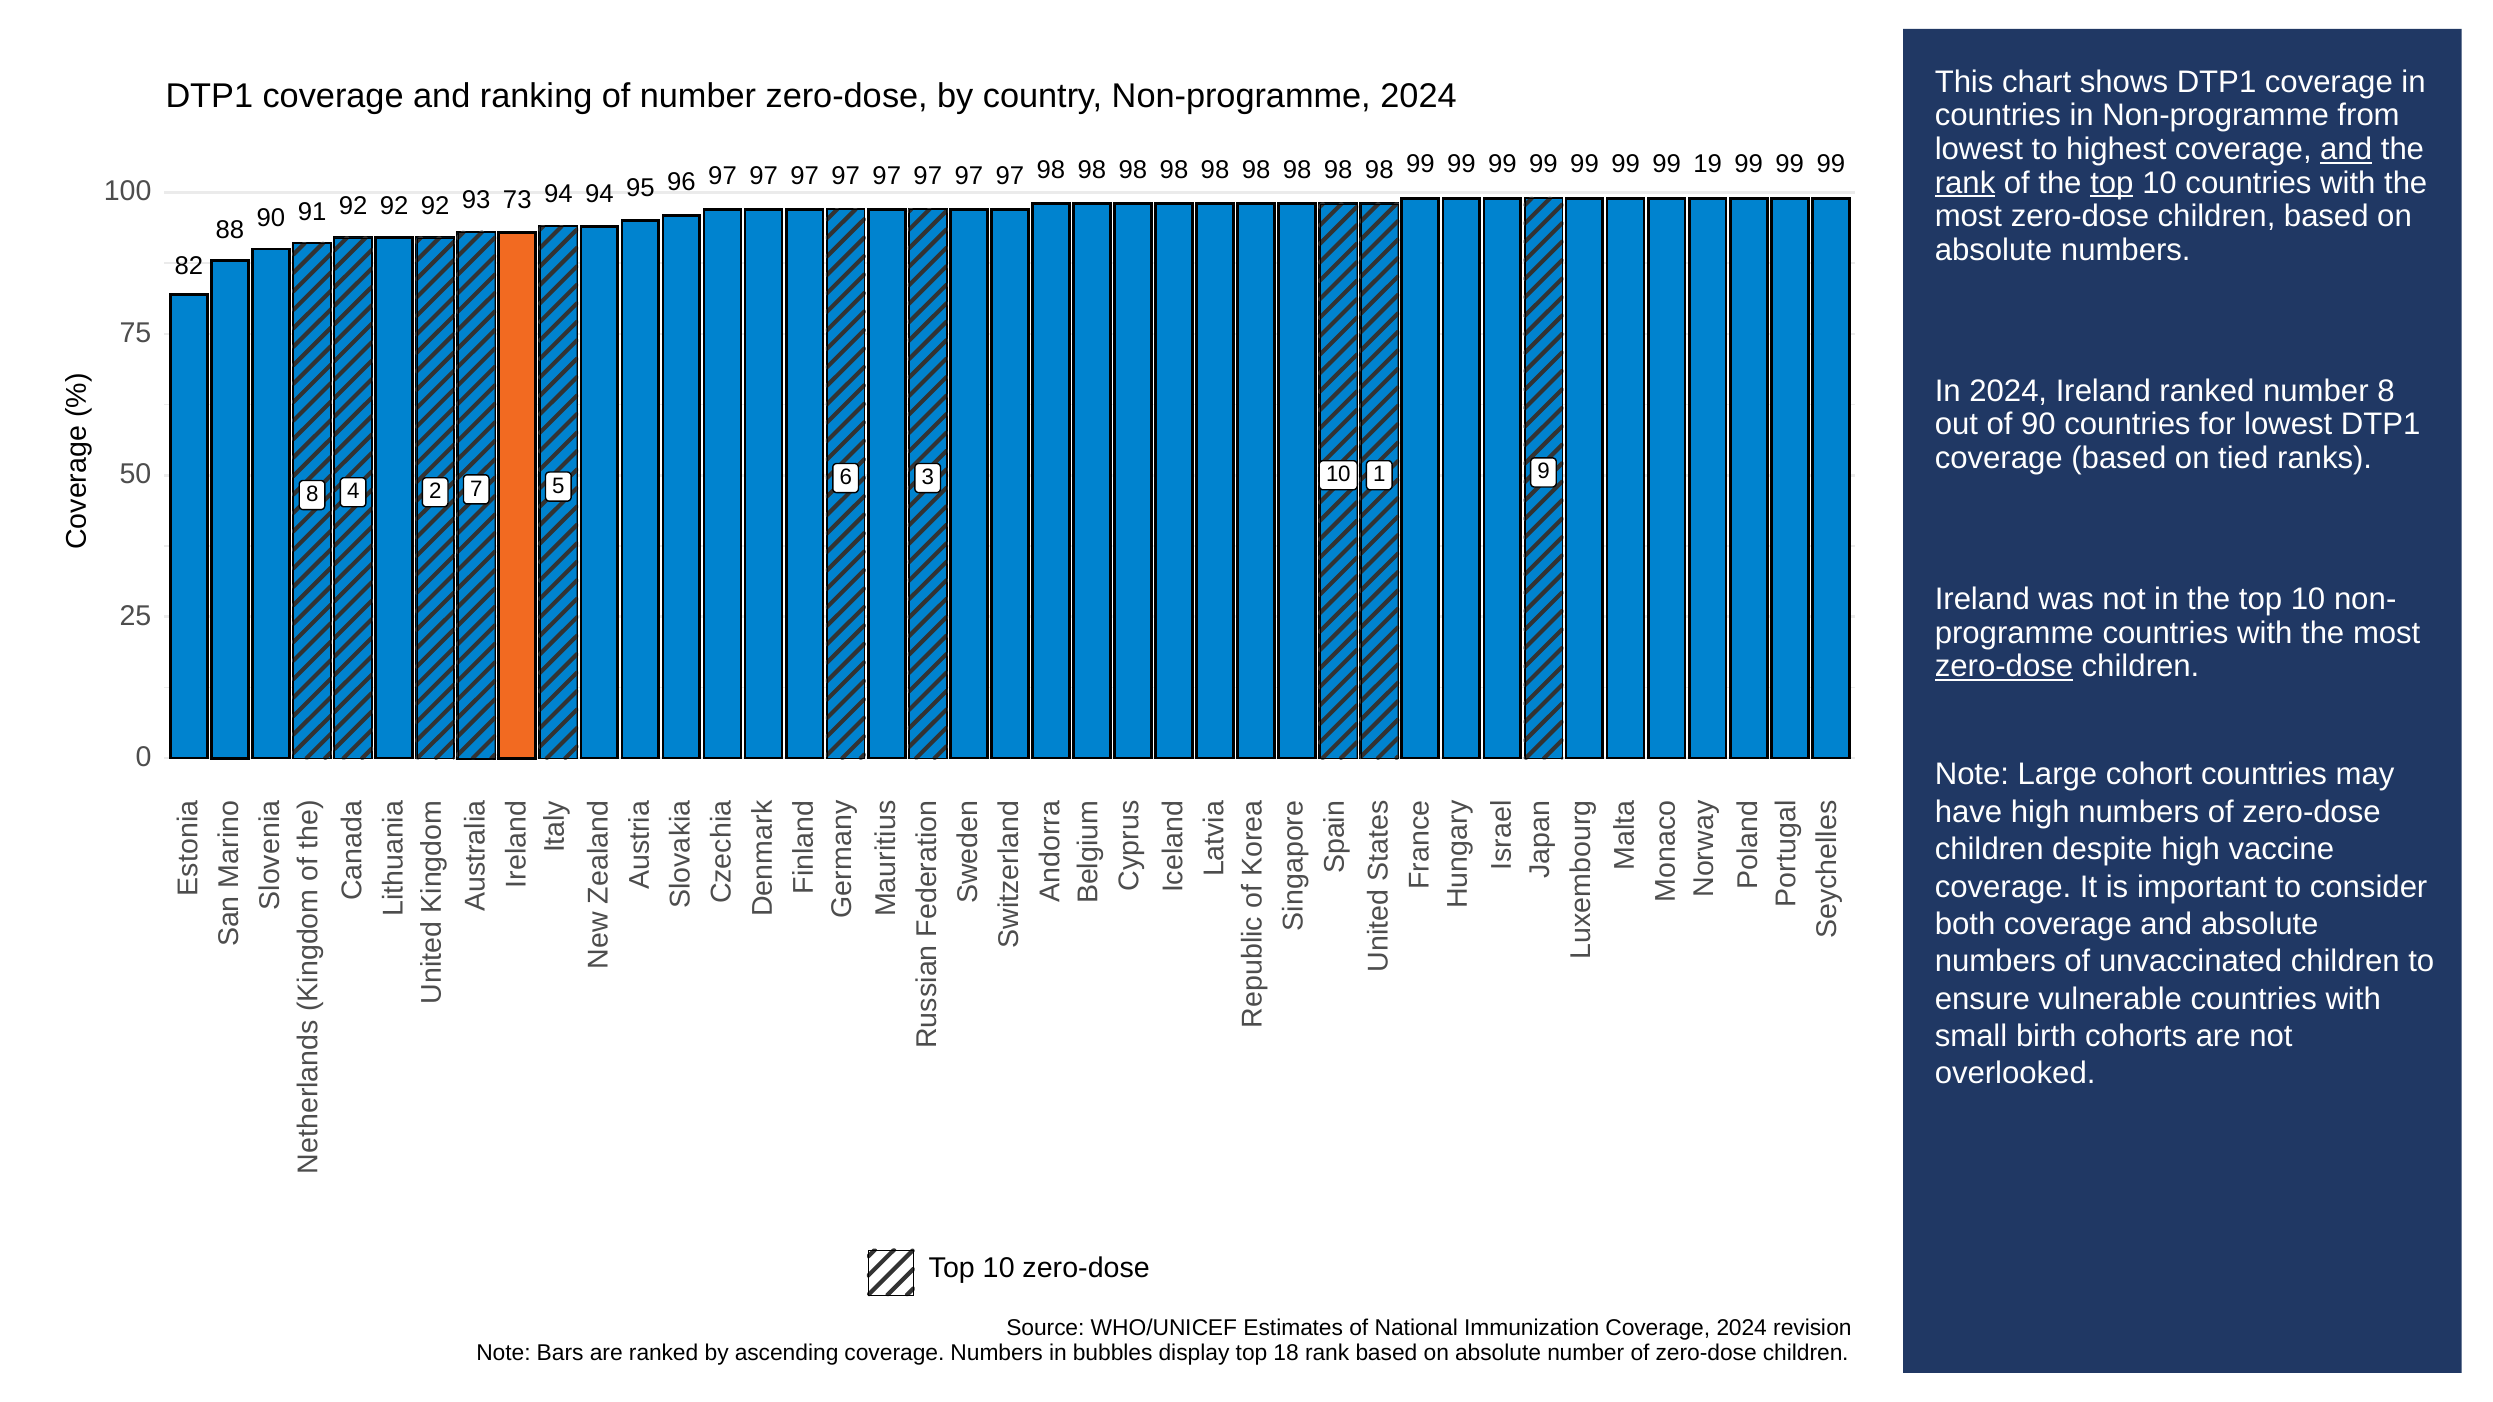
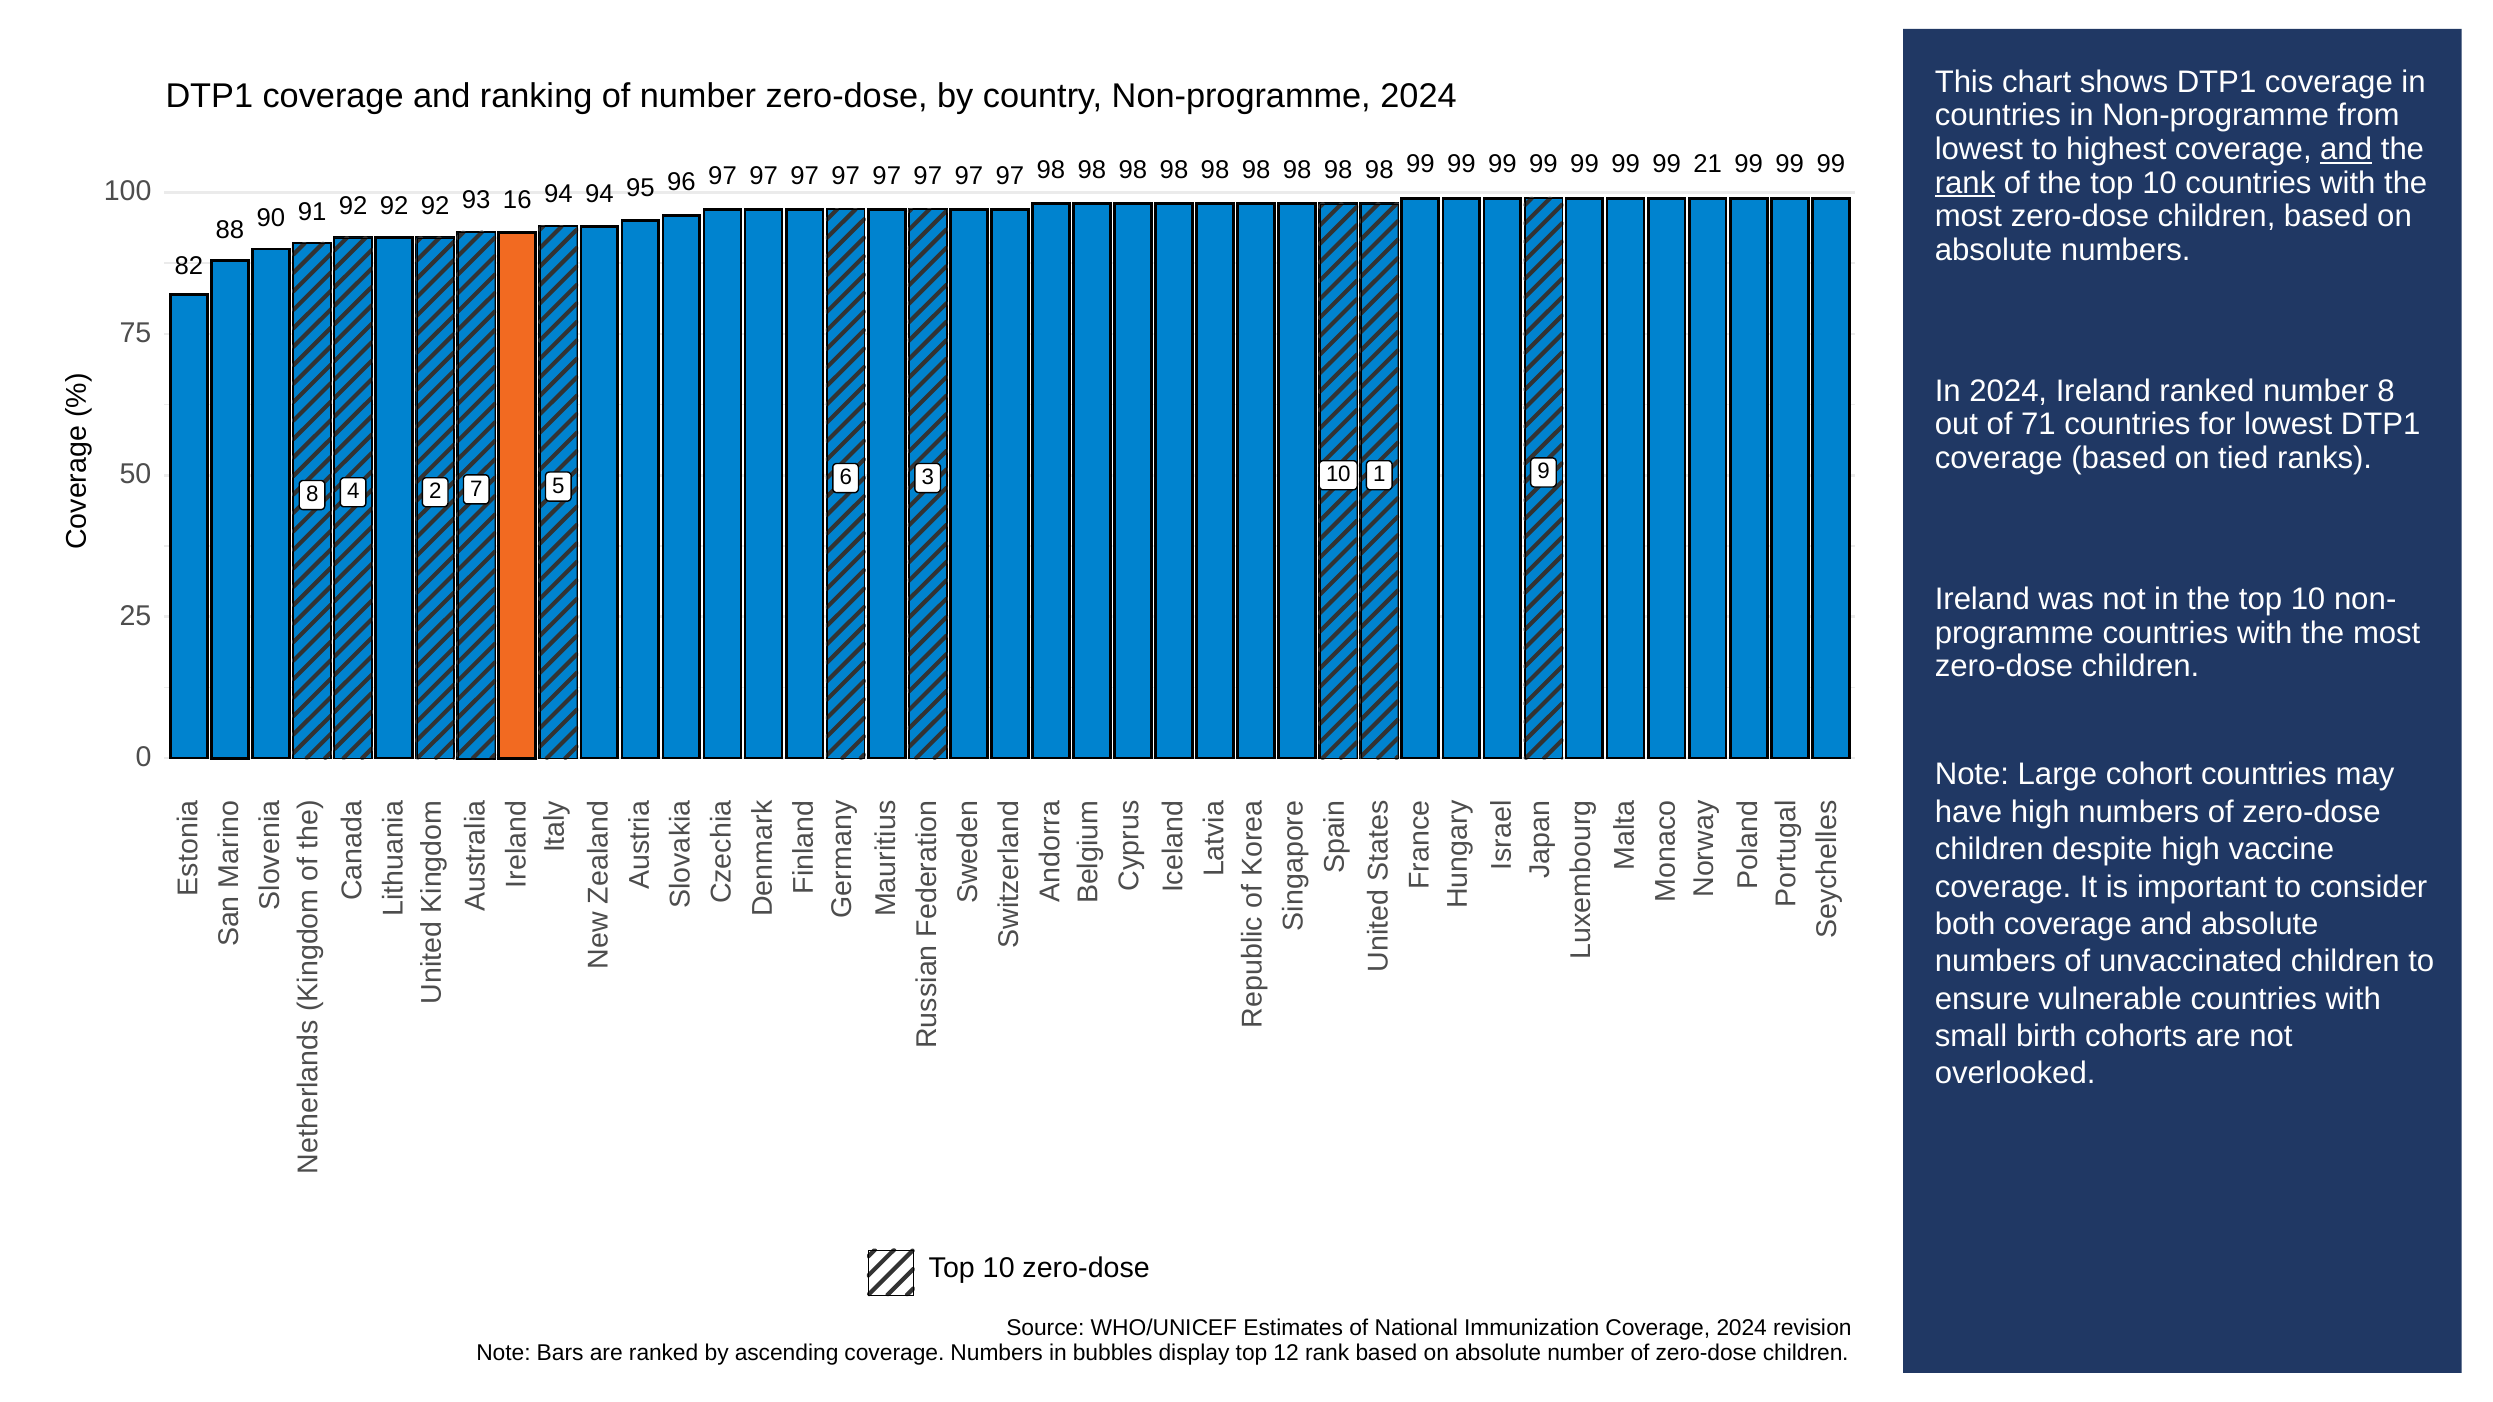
19: 19 -> 21 (1708, 164)
top underline: present -> none (2112, 183)
73: 73 -> 16 (517, 200)
of 90: 90 -> 71 (2038, 425)
zero-dose underline: present -> none (2004, 667)
18: 18 -> 12 (1286, 1353)
